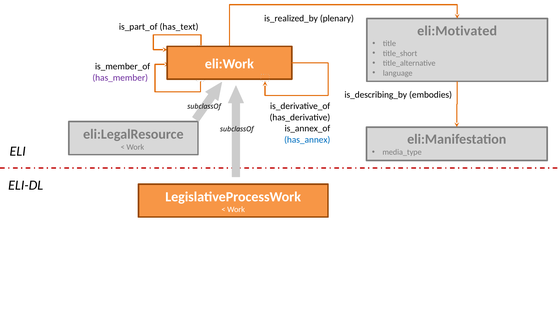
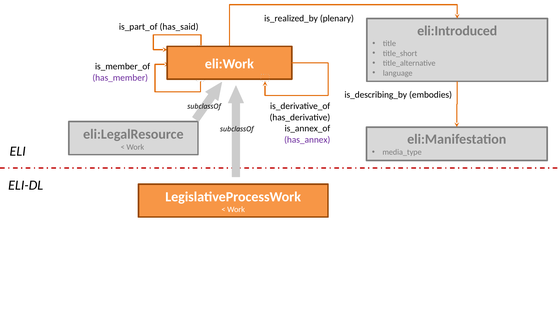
has_text: has_text -> has_said (179, 27)
eli:Motivated: eli:Motivated -> eli:Introduced (457, 31)
has_annex colour: blue -> purple (307, 140)
